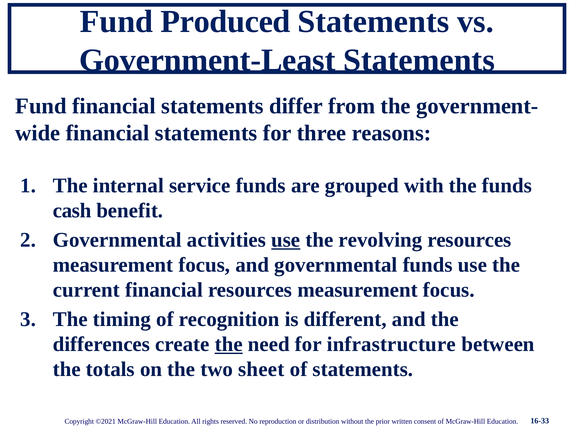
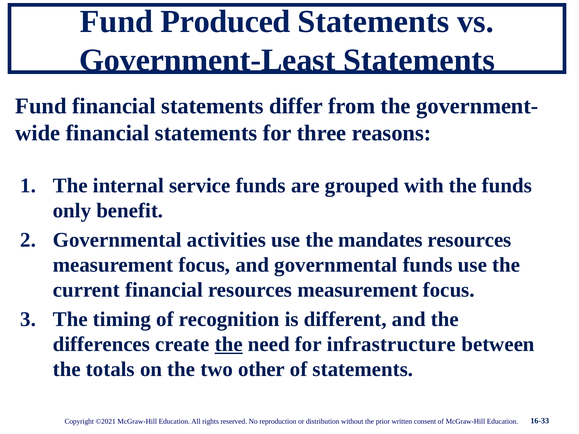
cash: cash -> only (72, 211)
use underline: present -> none (286, 240)
revolving: revolving -> mandates (381, 240)
sheet: sheet -> other (262, 370)
